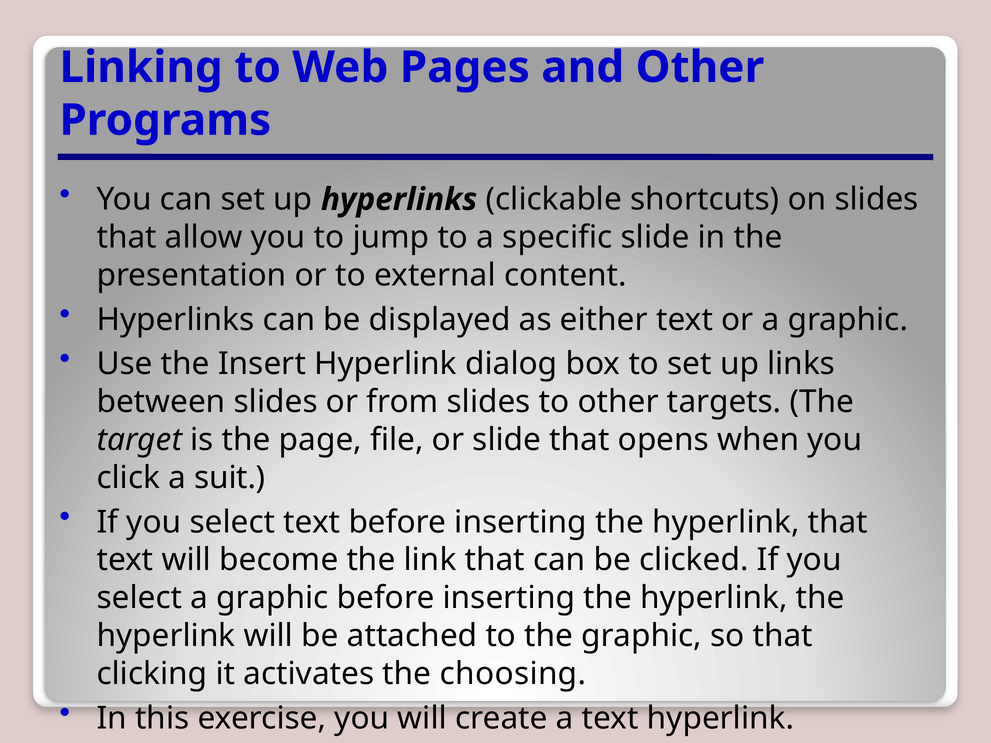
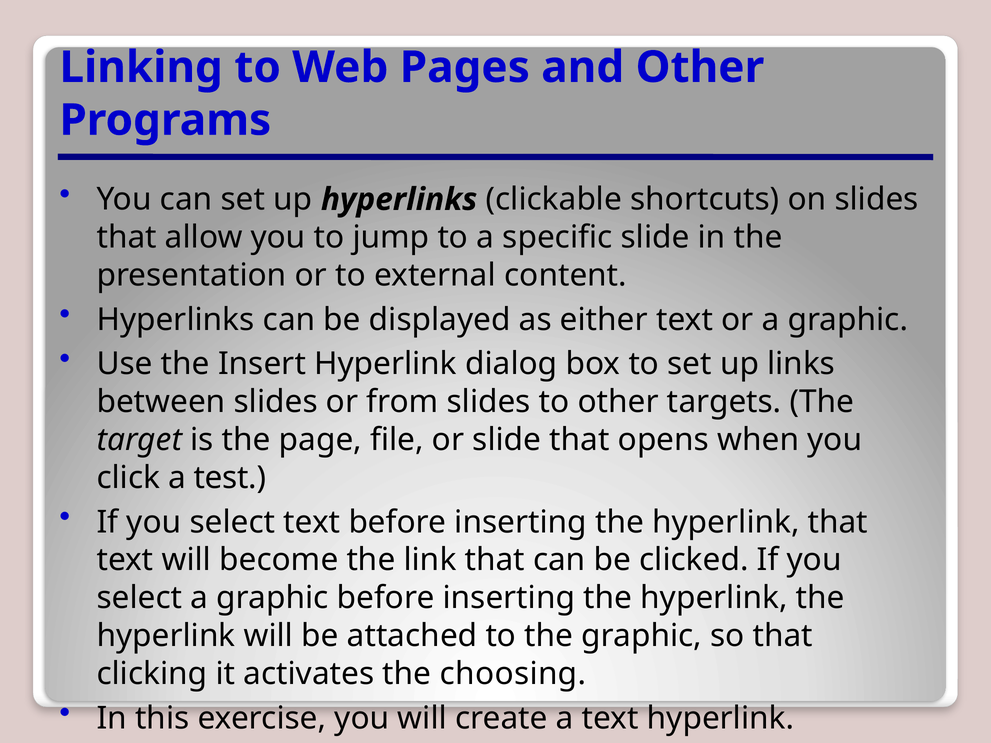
suit: suit -> test (230, 478)
